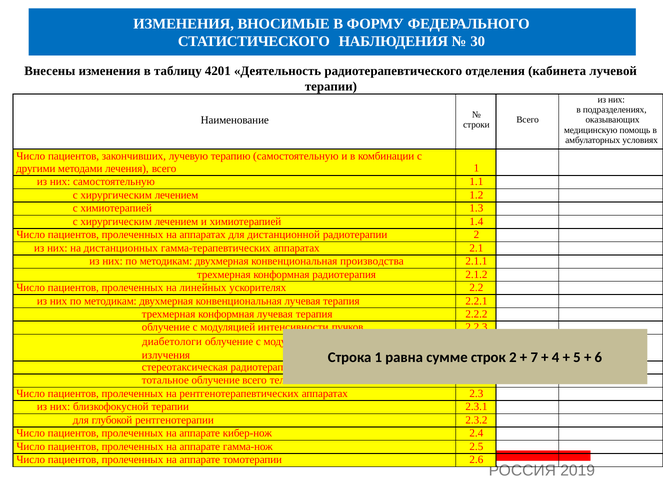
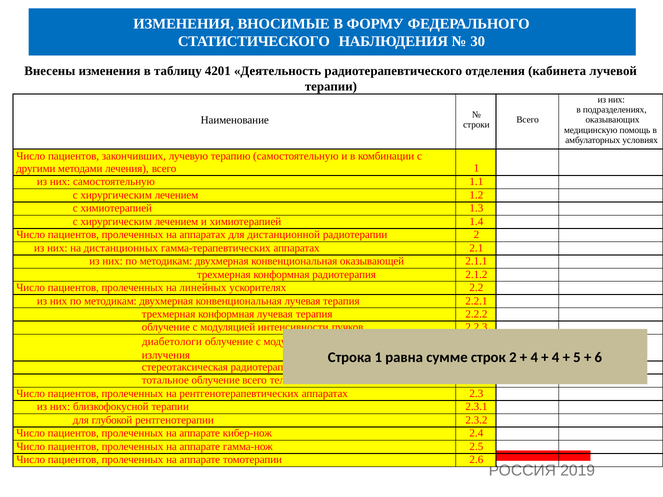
производства: производства -> оказывающей (372, 261)
7: 7 -> 4 (534, 358)
